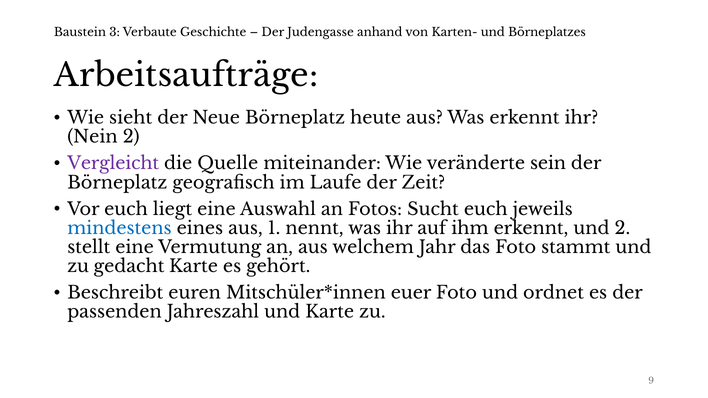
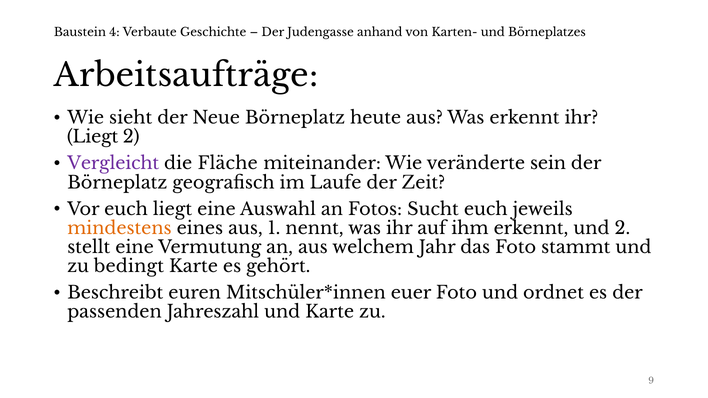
3: 3 -> 4 (115, 33)
Nein: Nein -> Liegt (93, 137)
Quelle: Quelle -> Fläche (228, 164)
mindestens colour: blue -> orange (119, 228)
gedacht: gedacht -> bedingt (129, 267)
